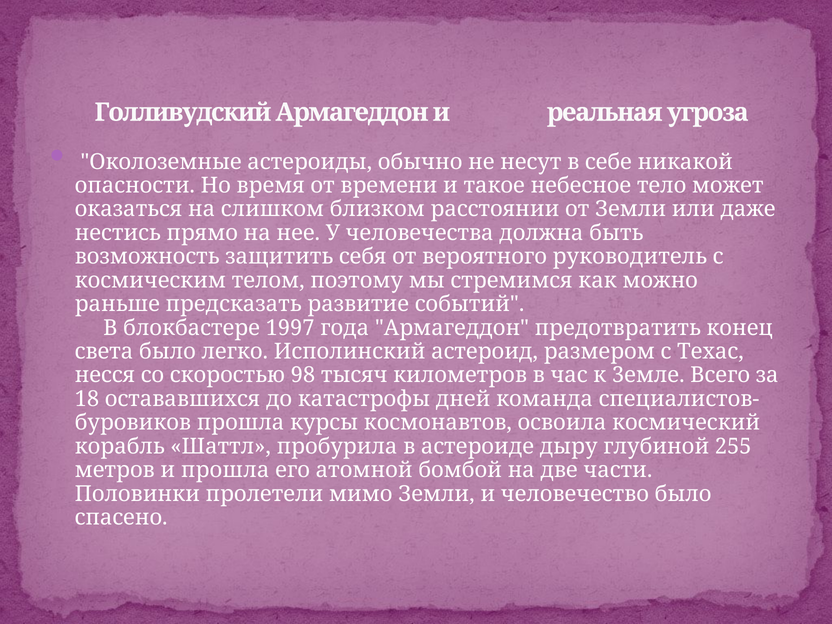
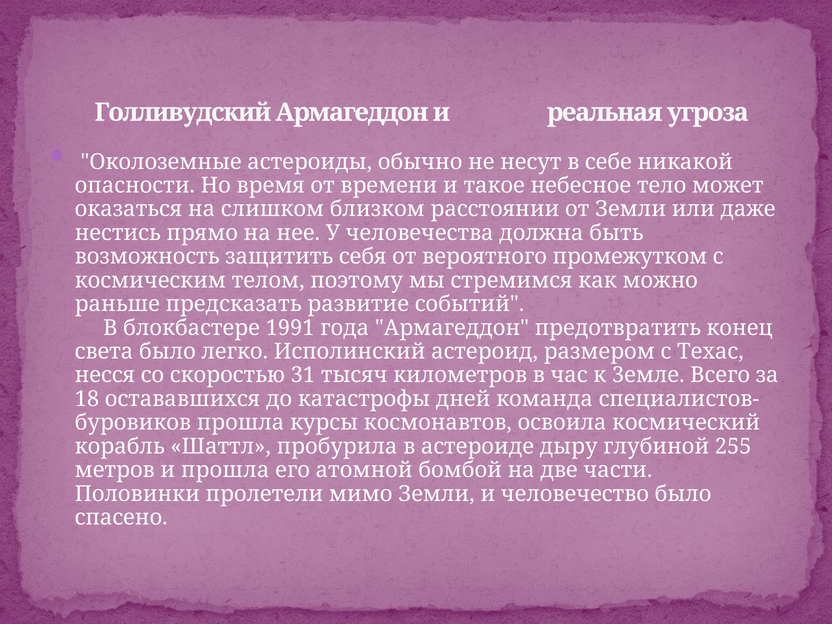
руководитель: руководитель -> промежутком (630, 257)
1997: 1997 -> 1991 (290, 328)
98: 98 -> 31 (303, 375)
